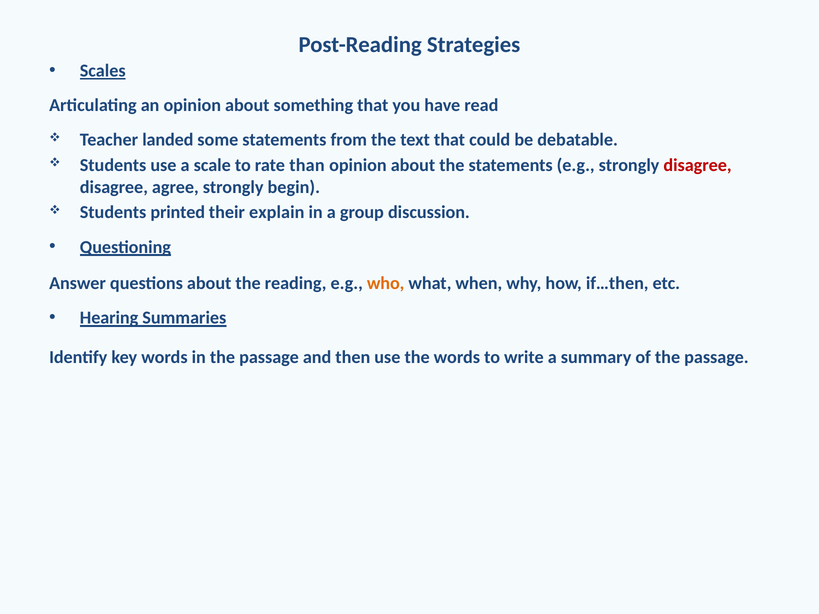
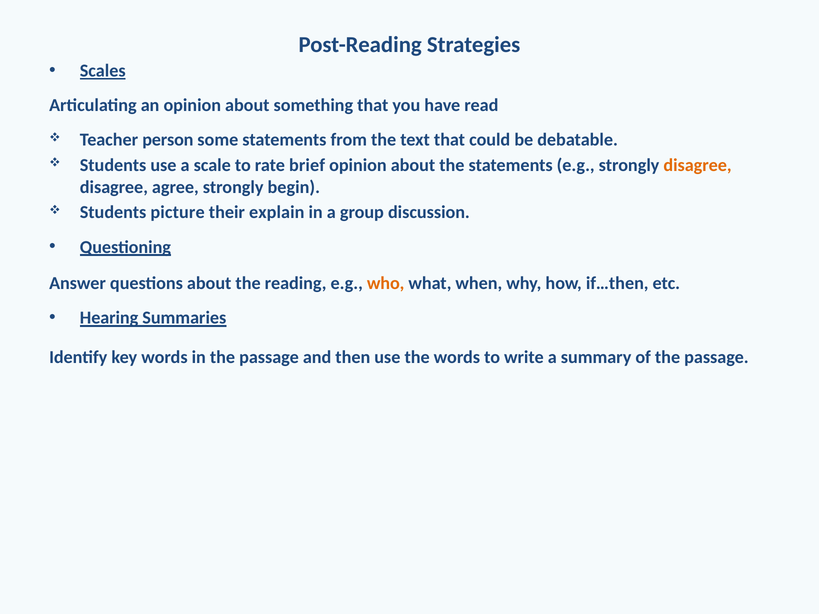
landed: landed -> person (168, 140)
than: than -> brief (307, 165)
disagree colour: red -> orange (698, 165)
printed: printed -> picture (178, 213)
